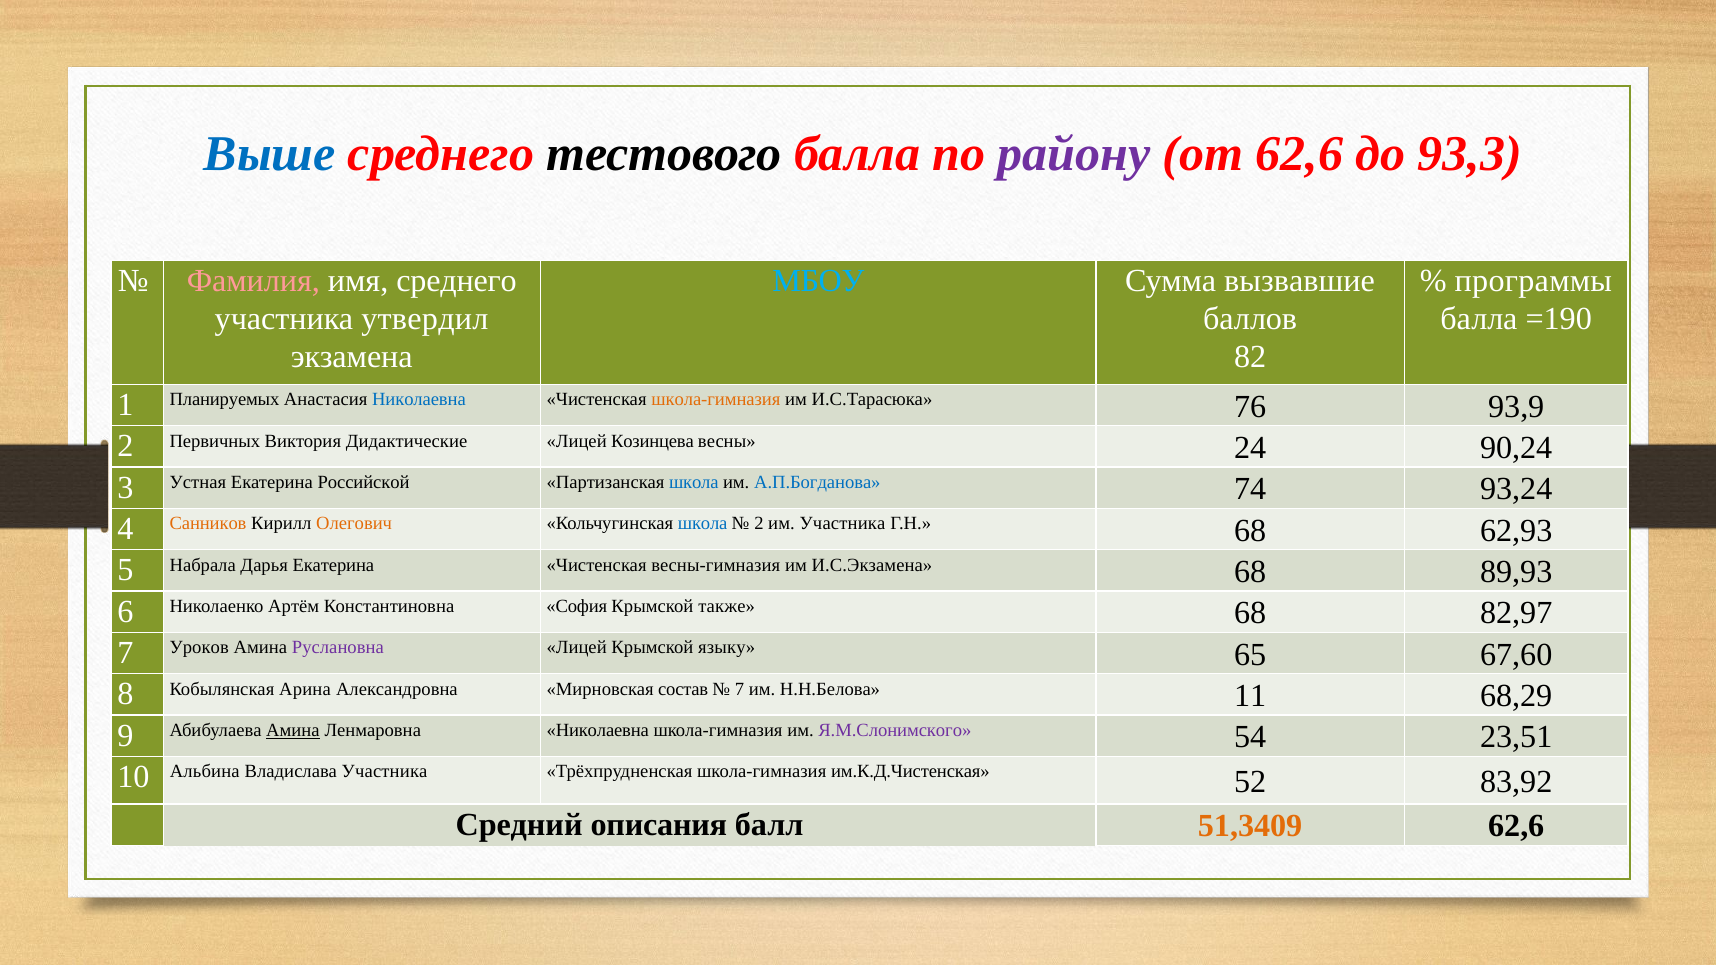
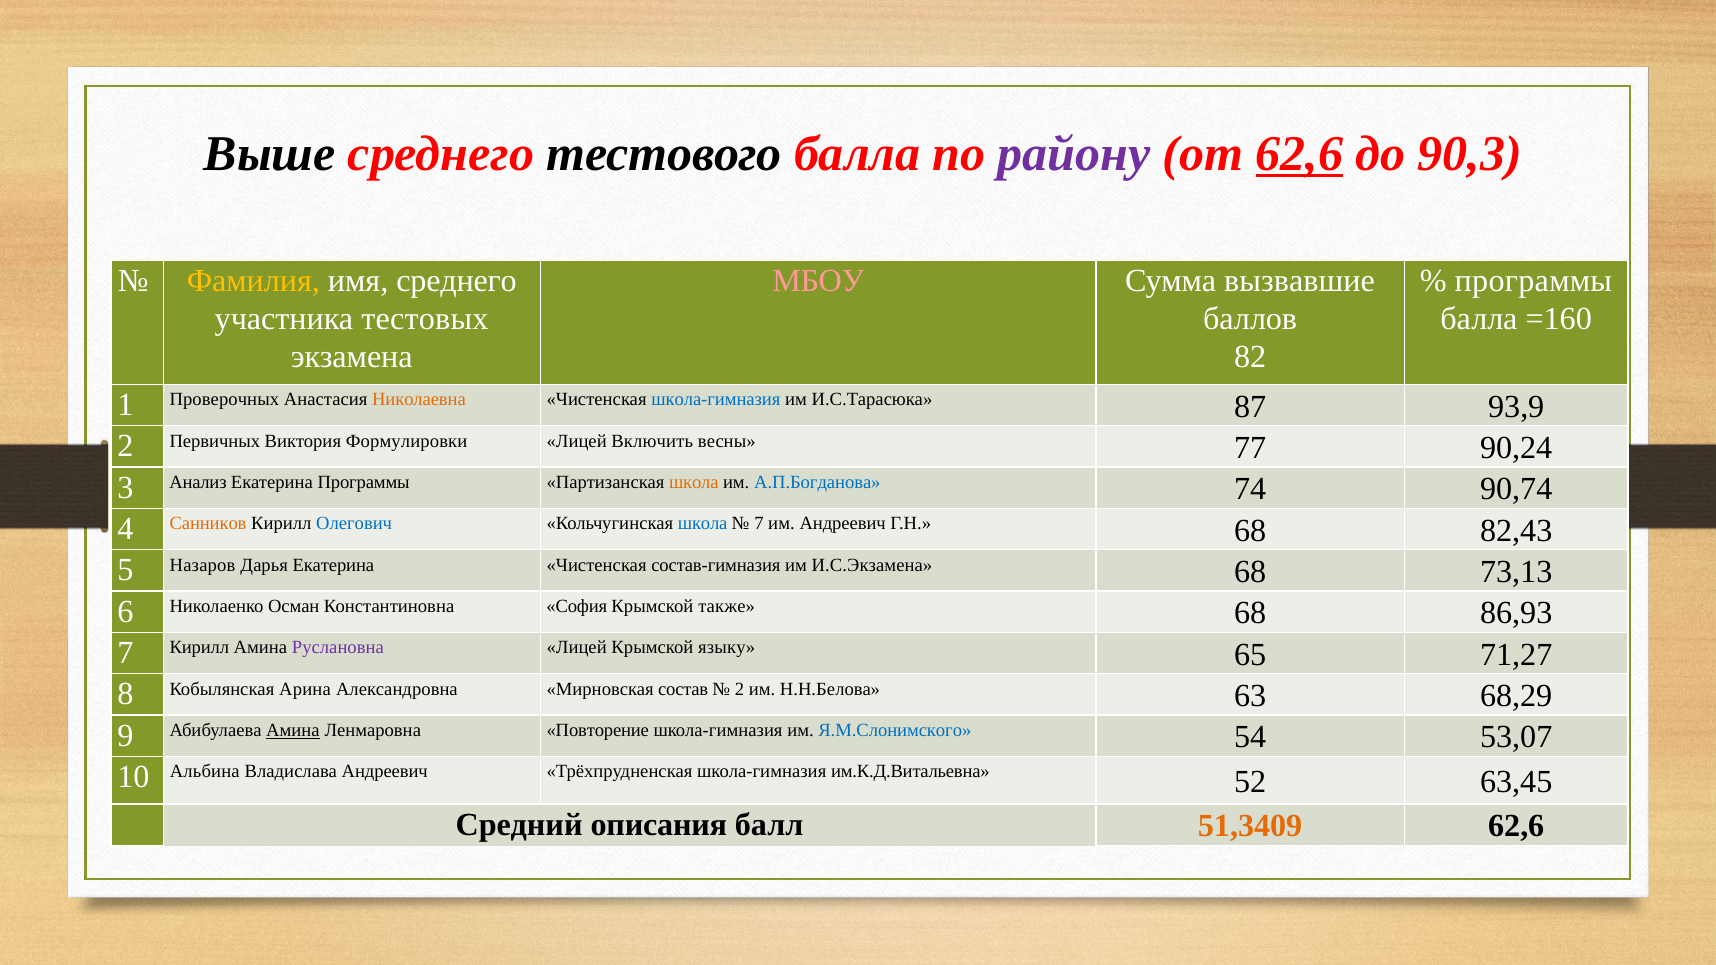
Выше colour: blue -> black (270, 154)
62,6 underline: none -> present (1300, 154)
93,3: 93,3 -> 90,3 (1470, 154)
Фамилия colour: pink -> yellow (253, 281)
МБОУ colour: light blue -> pink (818, 281)
утвердил: утвердил -> тестовых (425, 319)
=190: =190 -> =160 (1559, 319)
Планируемых: Планируемых -> Проверочных (224, 400)
Николаевна colour: blue -> orange (419, 400)
школа-гимназия colour: orange -> blue (716, 400)
76: 76 -> 87 (1250, 407)
Дидактические: Дидактические -> Формулировки (407, 441)
Козинцева: Козинцева -> Включить (652, 441)
24: 24 -> 77 (1250, 448)
Устная: Устная -> Анализ (198, 483)
Екатерина Российской: Российской -> Программы (364, 483)
школа colour: blue -> orange (694, 483)
93,24: 93,24 -> 90,74 (1516, 489)
Олегович colour: orange -> blue (354, 524)
2: 2 -> 7 (759, 524)
им Участника: Участника -> Андреевич (843, 524)
62,93: 62,93 -> 82,43 (1516, 531)
Набрала: Набрала -> Назаров (203, 565)
весны-гимназия: весны-гимназия -> состав-гимназия (716, 565)
89,93: 89,93 -> 73,13 (1516, 572)
Артём: Артём -> Осман (294, 607)
82,97: 82,97 -> 86,93 (1516, 613)
7 Уроков: Уроков -> Кирилл (199, 648)
67,60: 67,60 -> 71,27 (1516, 655)
7: 7 -> 2 (740, 689)
11: 11 -> 63 (1250, 696)
Ленмаровна Николаевна: Николаевна -> Повторение (598, 731)
Я.М.Слонимского colour: purple -> blue (895, 731)
23,51: 23,51 -> 53,07 (1516, 737)
Владислава Участника: Участника -> Андреевич (385, 772)
им.К.Д.Чистенская: им.К.Д.Чистенская -> им.К.Д.Витальевна (910, 772)
83,92: 83,92 -> 63,45 (1516, 782)
